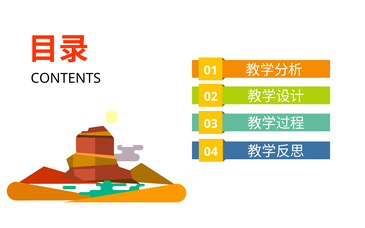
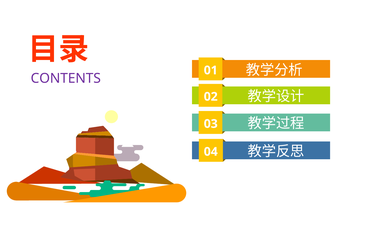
CONTENTS colour: black -> purple (66, 78)
